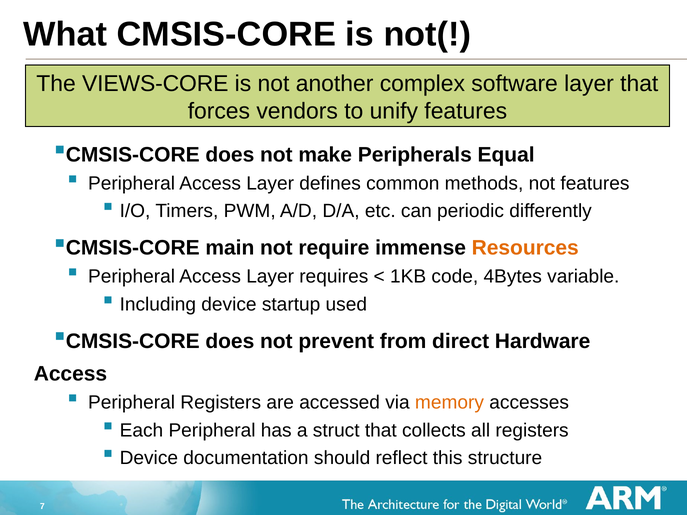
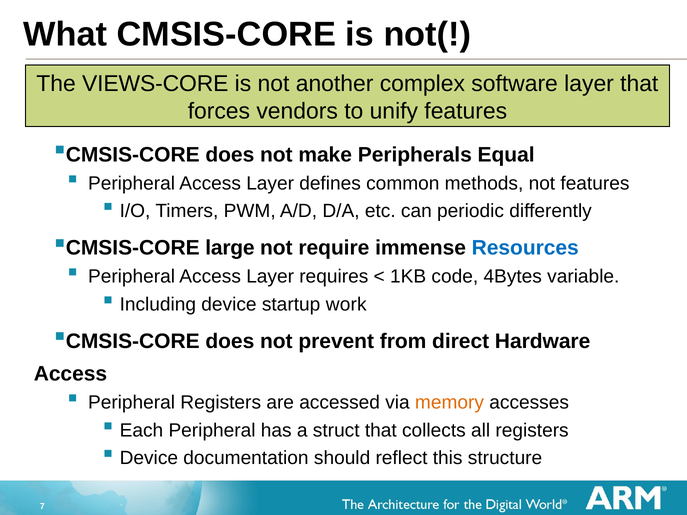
main: main -> large (230, 248)
Resources colour: orange -> blue (525, 248)
used: used -> work (346, 304)
